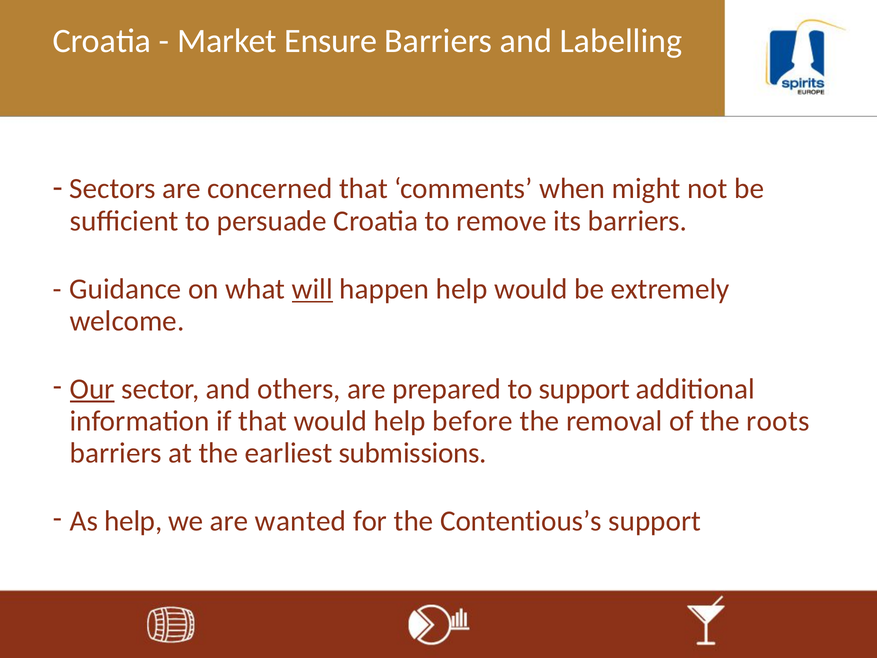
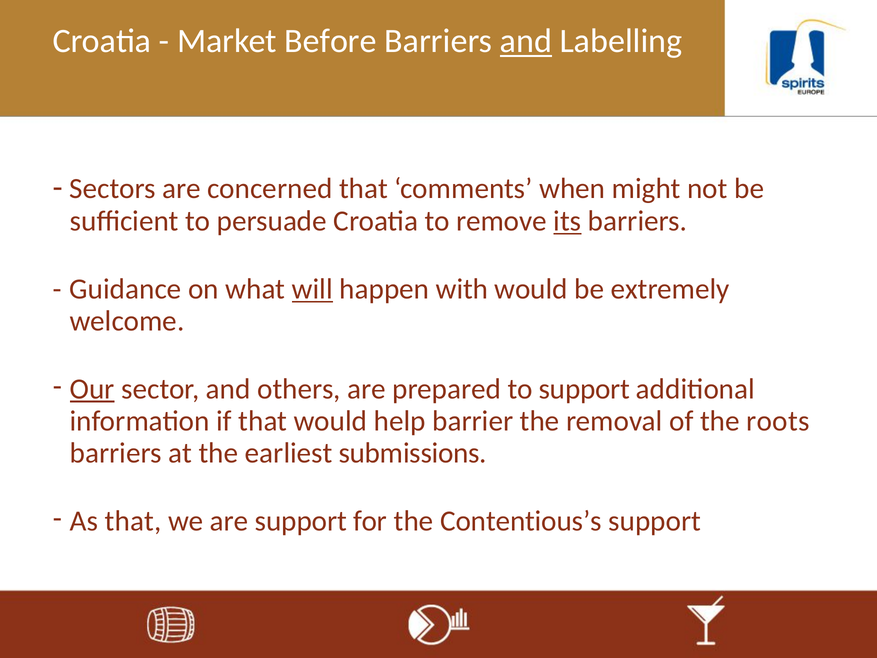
Ensure: Ensure -> Before (331, 41)
and underline: none -> present (526, 41)
its underline: none -> present (567, 221)
happen help: help -> with (462, 289)
before: before -> barrier (473, 421)
As help: help -> that (133, 521)
are wanted: wanted -> support (301, 521)
